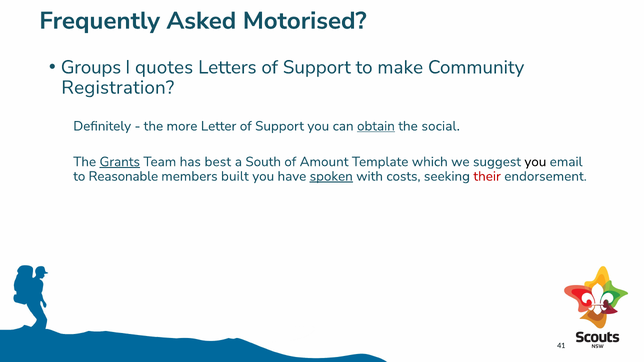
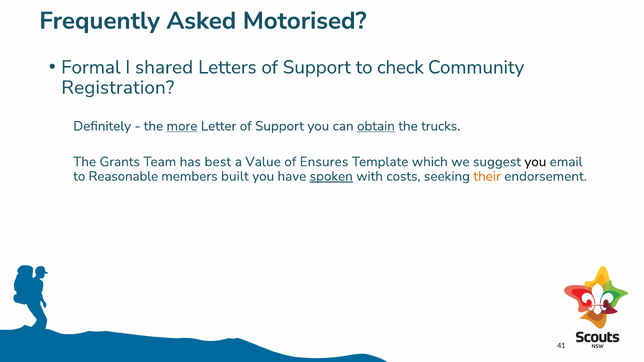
Groups: Groups -> Formal (91, 67)
quotes: quotes -> shared (164, 67)
make: make -> check (400, 67)
more underline: none -> present (182, 126)
social: social -> trucks (441, 126)
Grants underline: present -> none (120, 162)
South: South -> Value (263, 162)
Amount: Amount -> Ensures (324, 162)
their colour: red -> orange (487, 176)
